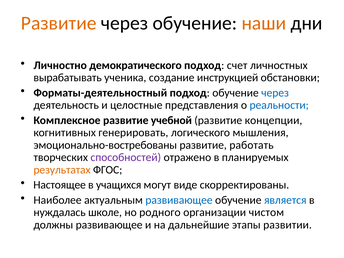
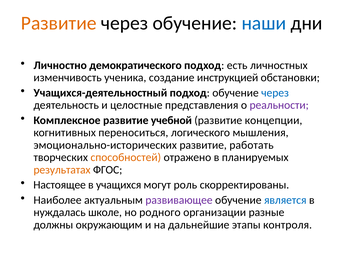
наши colour: orange -> blue (264, 23)
счет: счет -> есть (237, 65)
вырабатывать: вырабатывать -> изменчивость (68, 78)
Форматы-деятельностный: Форматы-деятельностный -> Учащихся-деятельностный (100, 93)
реальности colour: blue -> purple (279, 105)
генерировать: генерировать -> переноситься (133, 133)
эмоционально-востребованы: эмоционально-востребованы -> эмоционально-исторических (105, 145)
способностей colour: purple -> orange (126, 157)
виде: виде -> роль (185, 185)
развивающее colour: blue -> purple (179, 200)
чистом: чистом -> разные (266, 212)
должны развивающее: развивающее -> окружающим (109, 225)
развитии: развитии -> контроля (288, 225)
